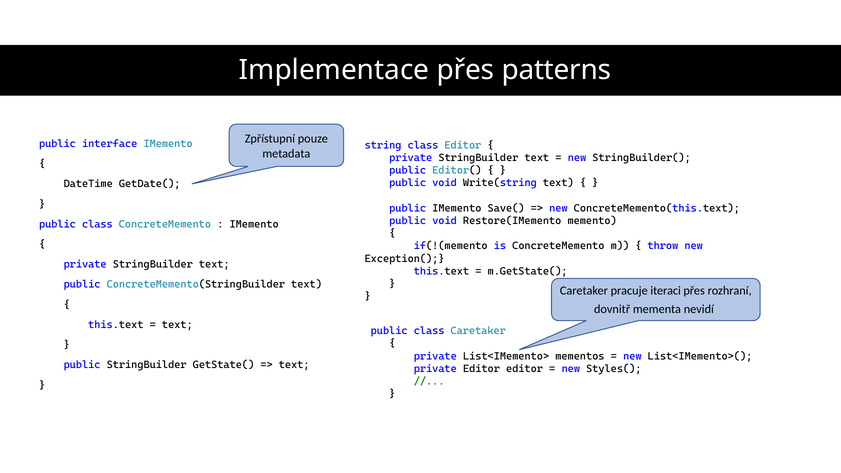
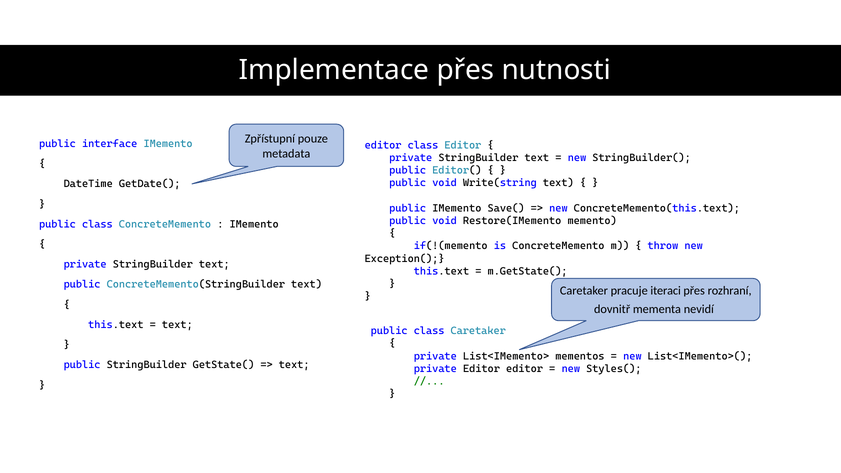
patterns: patterns -> nutnosti (556, 70)
string: string -> editor (383, 145)
